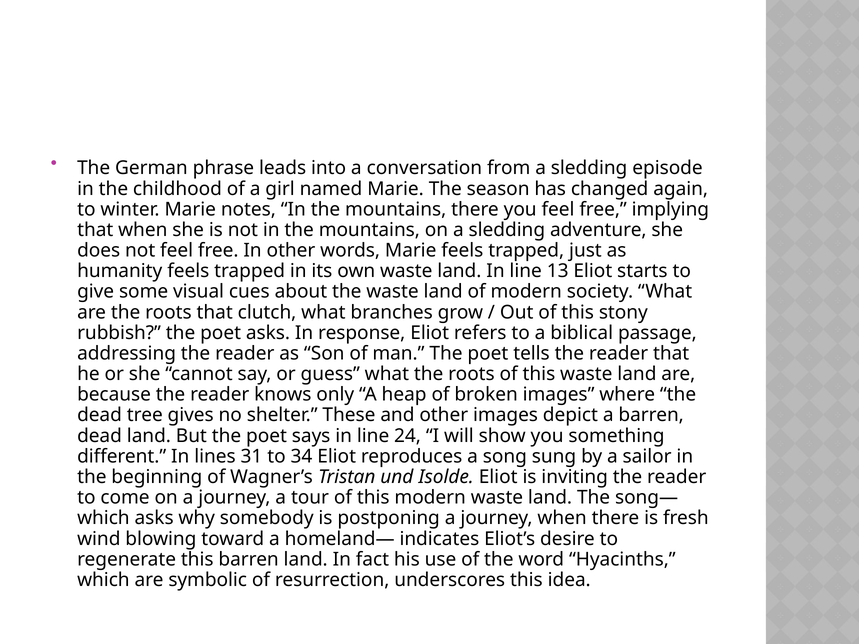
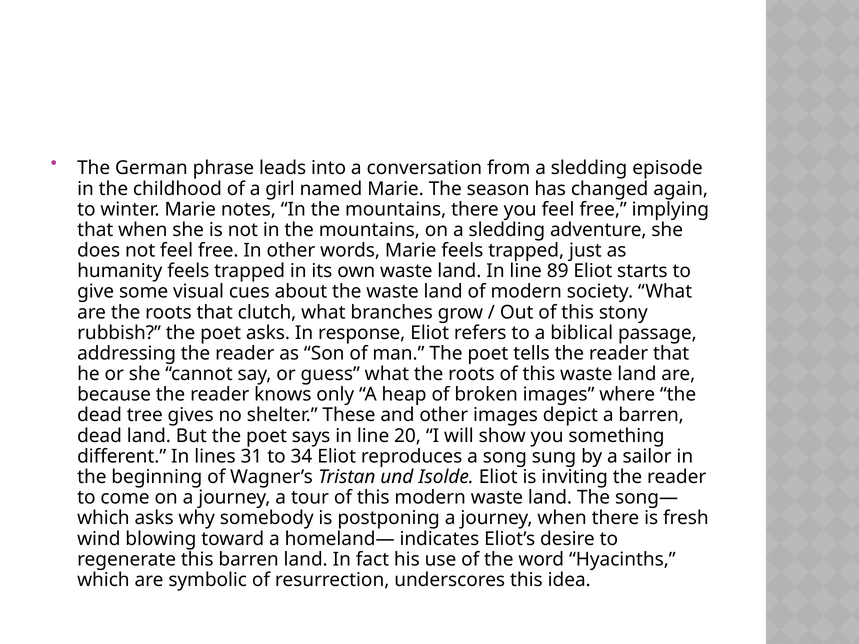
13: 13 -> 89 (558, 271)
24: 24 -> 20 (408, 436)
